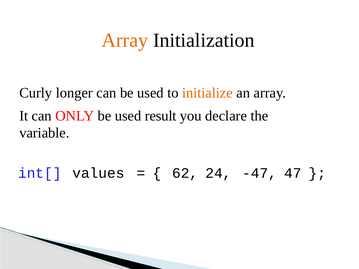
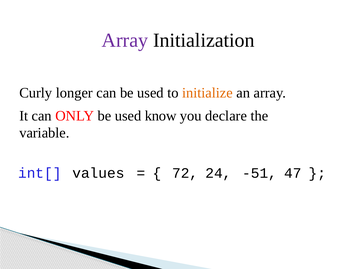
Array colour: orange -> purple (125, 40)
result: result -> know (161, 116)
62: 62 -> 72 (185, 173)
-47: -47 -> -51 (260, 173)
